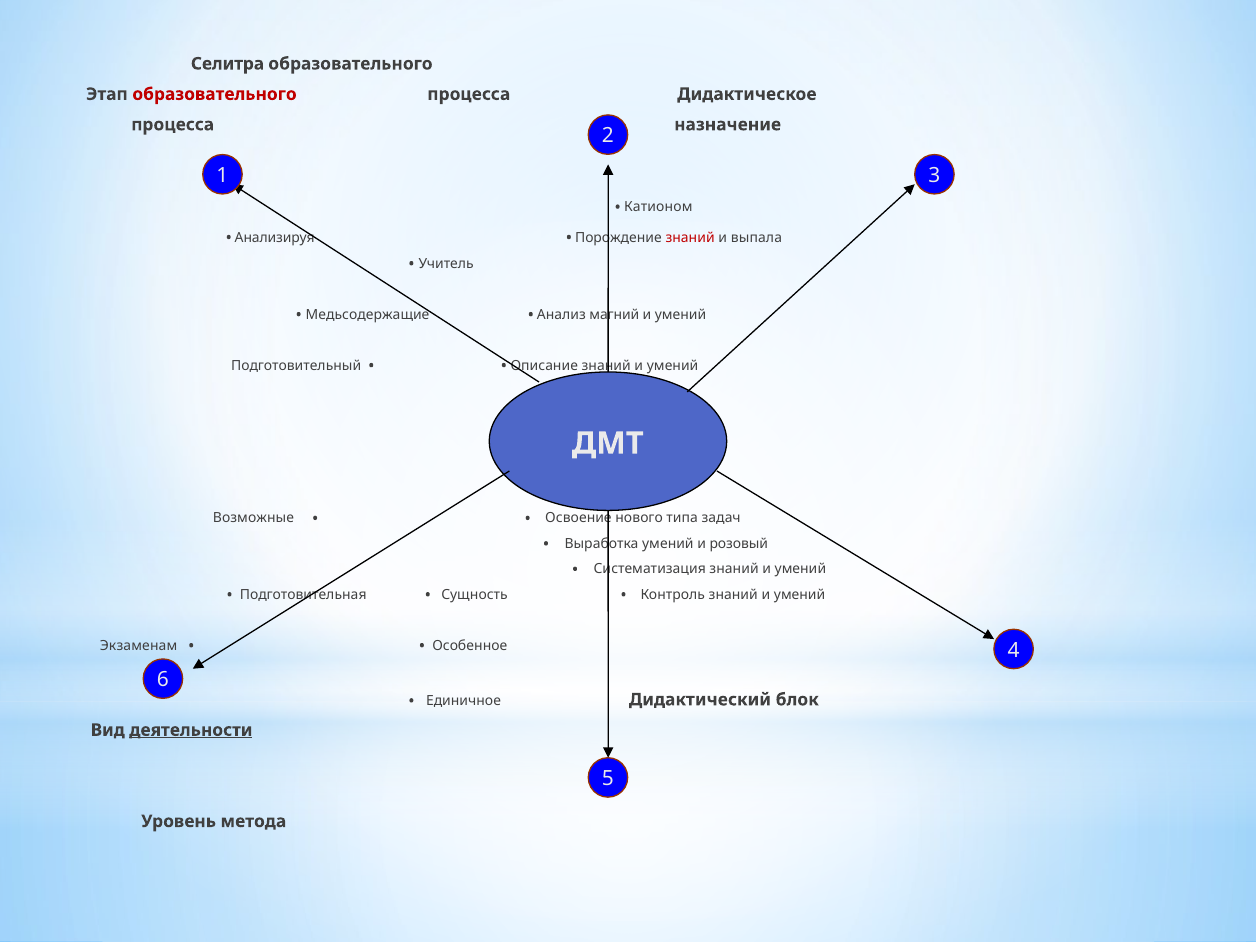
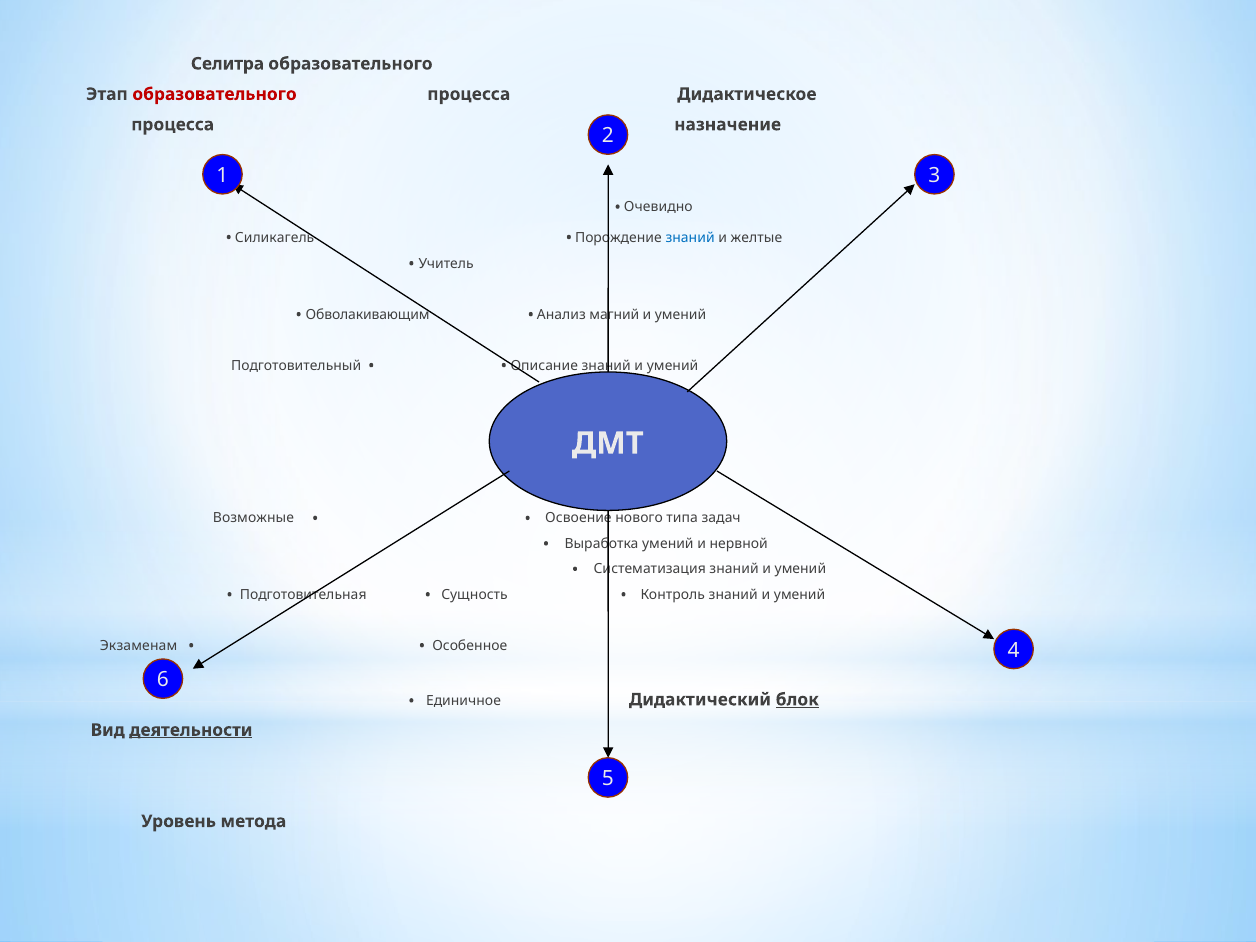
Катионом: Катионом -> Очевидно (658, 207)
Анализируя: Анализируя -> Силикагель (275, 237)
знаний colour: red -> blue (690, 237)
выпала: выпала -> желтые (756, 237)
Медьсодержащие: Медьсодержащие -> Обволакивающим (368, 315)
розовый: розовый -> нервной (739, 544)
блок underline: none -> present (797, 700)
